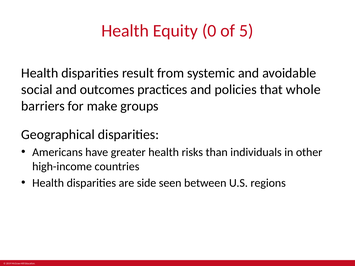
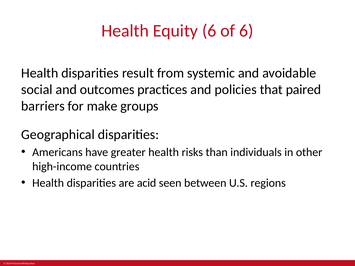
Equity 0: 0 -> 6 (209, 31)
of 5: 5 -> 6 (246, 31)
whole: whole -> paired (303, 90)
side: side -> acid (147, 183)
